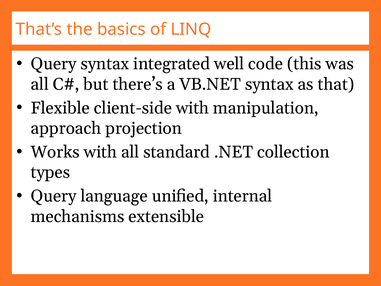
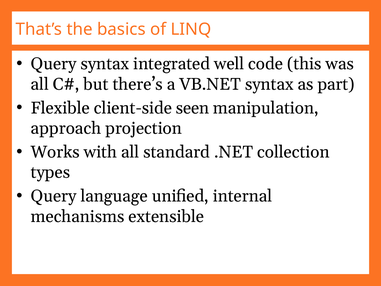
that: that -> part (336, 84)
client-side with: with -> seen (193, 108)
